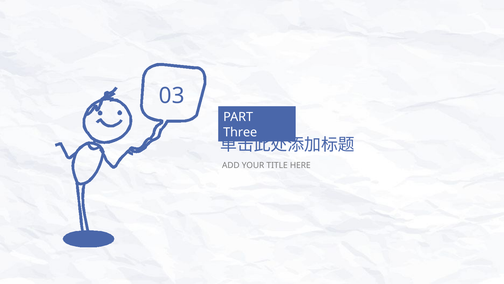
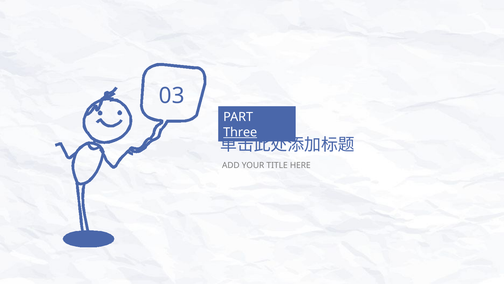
Three underline: none -> present (240, 132)
